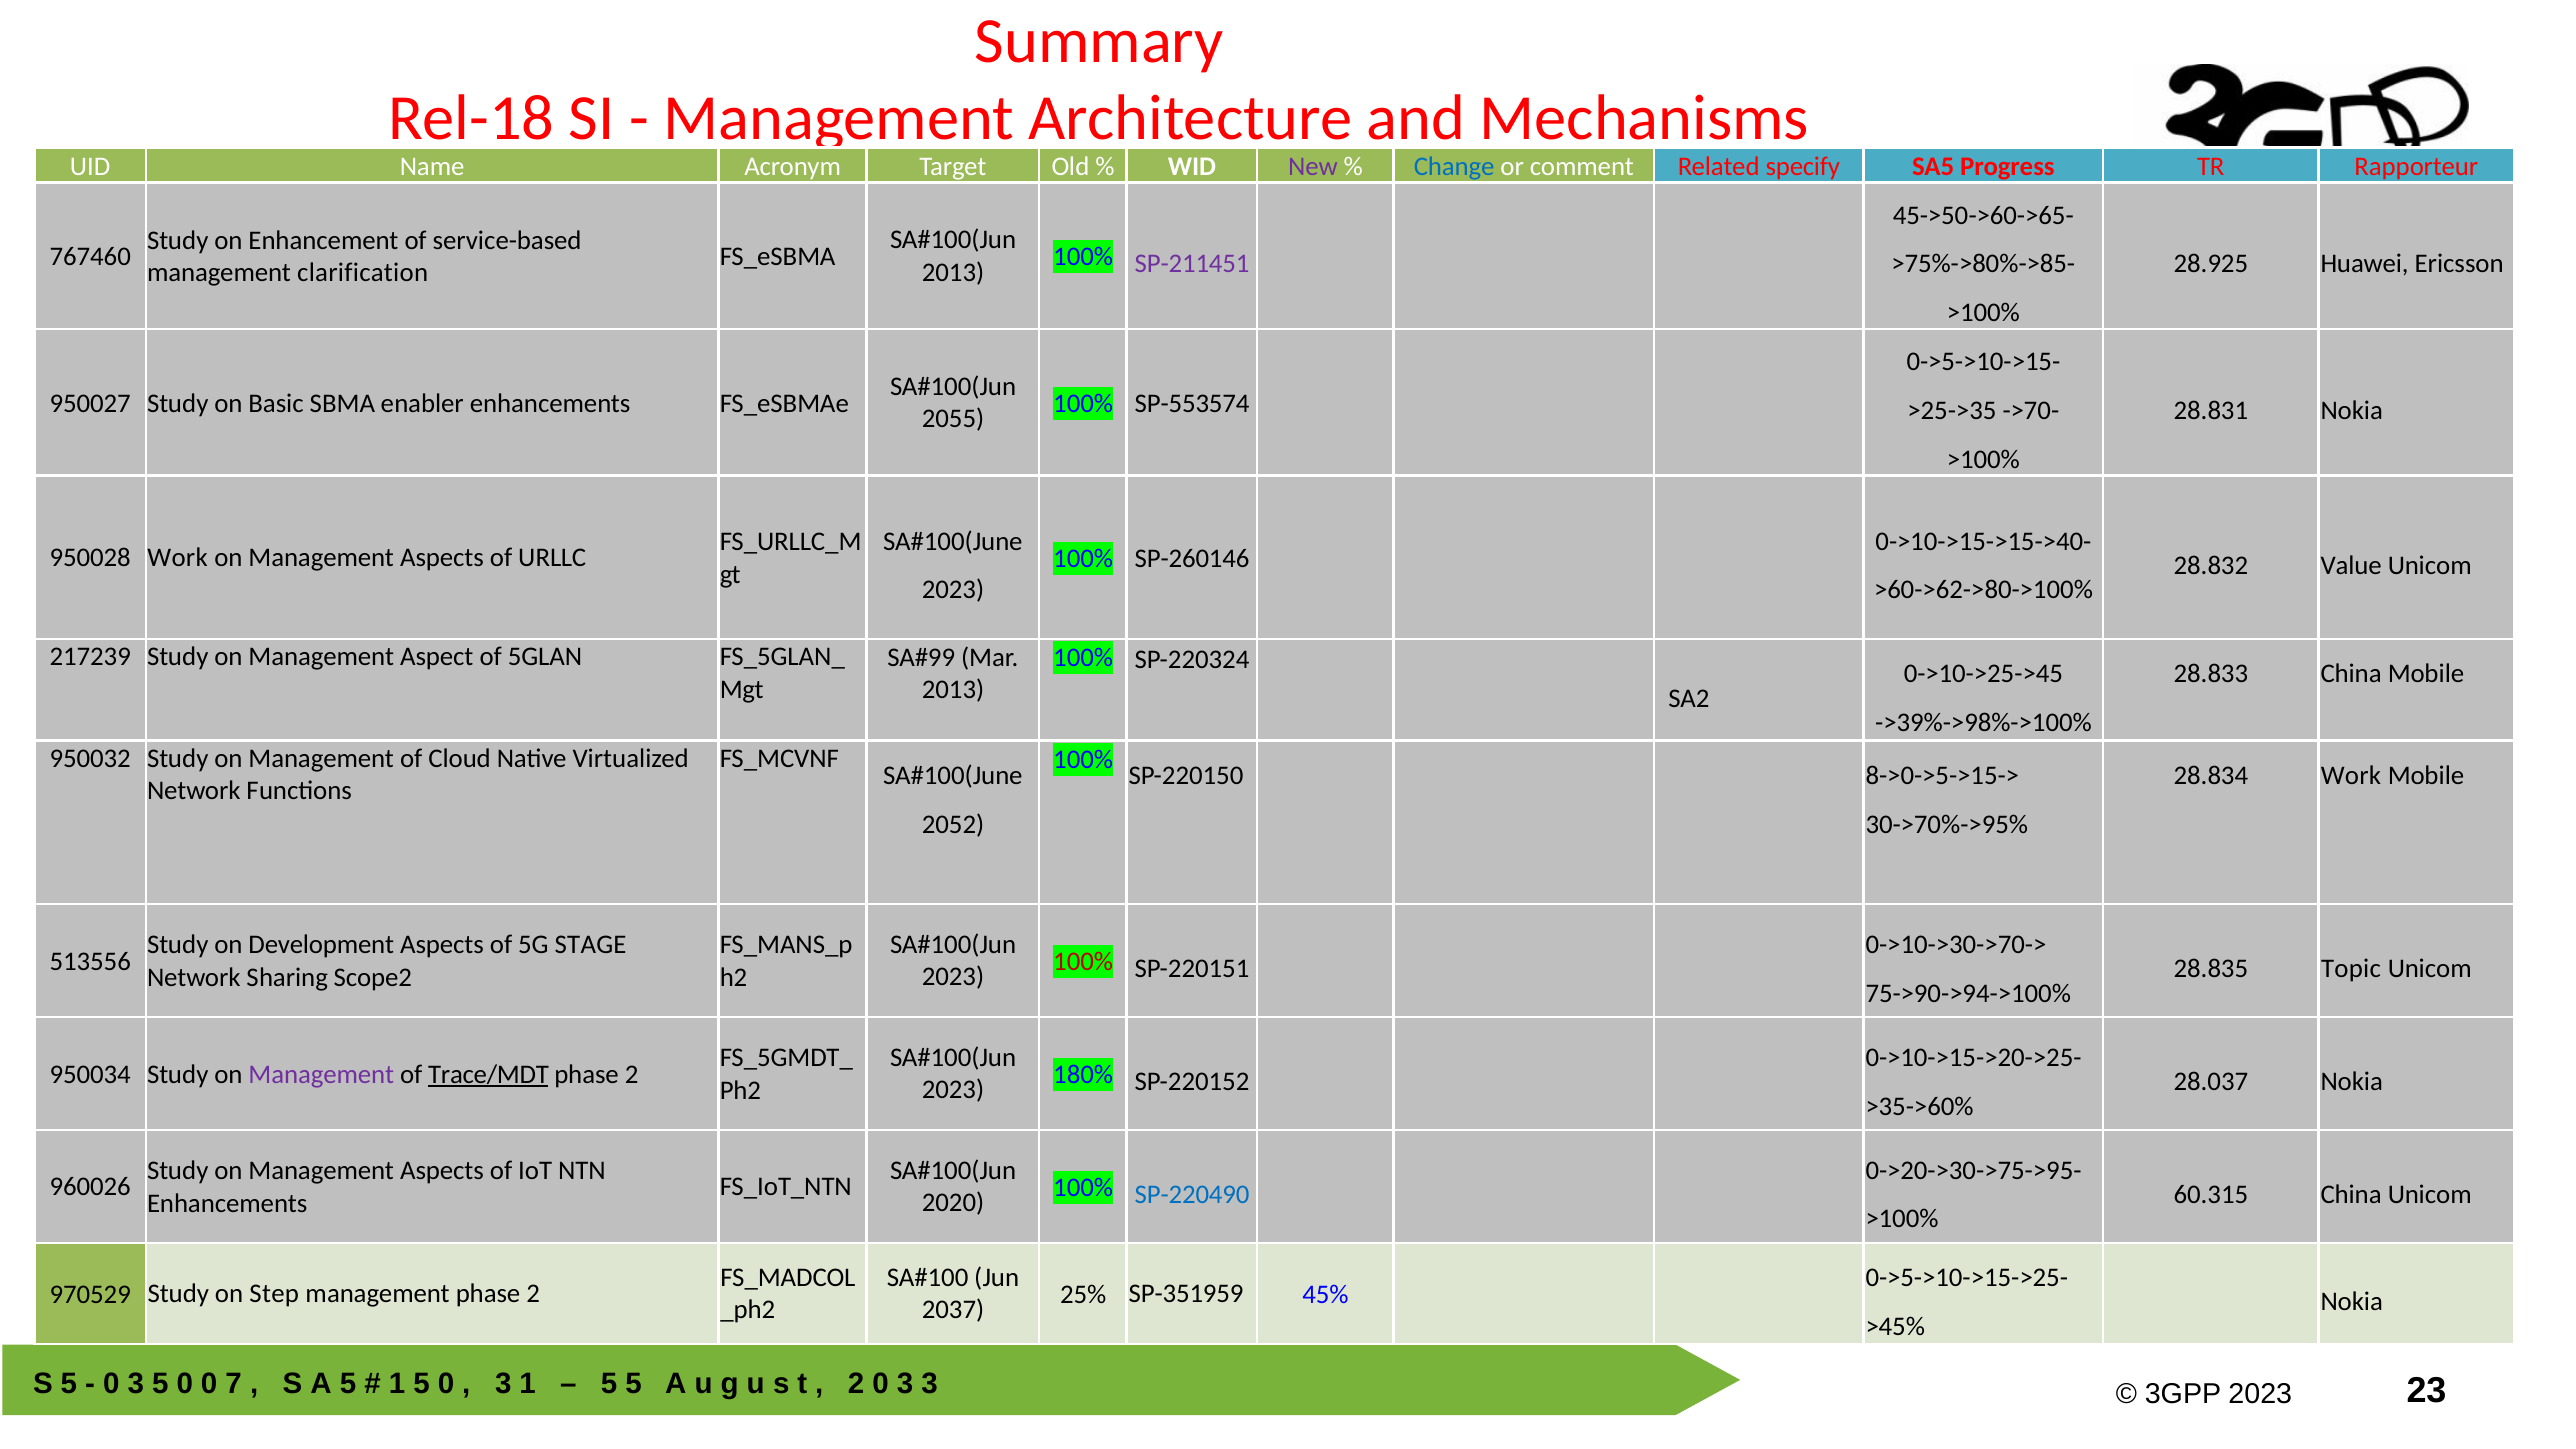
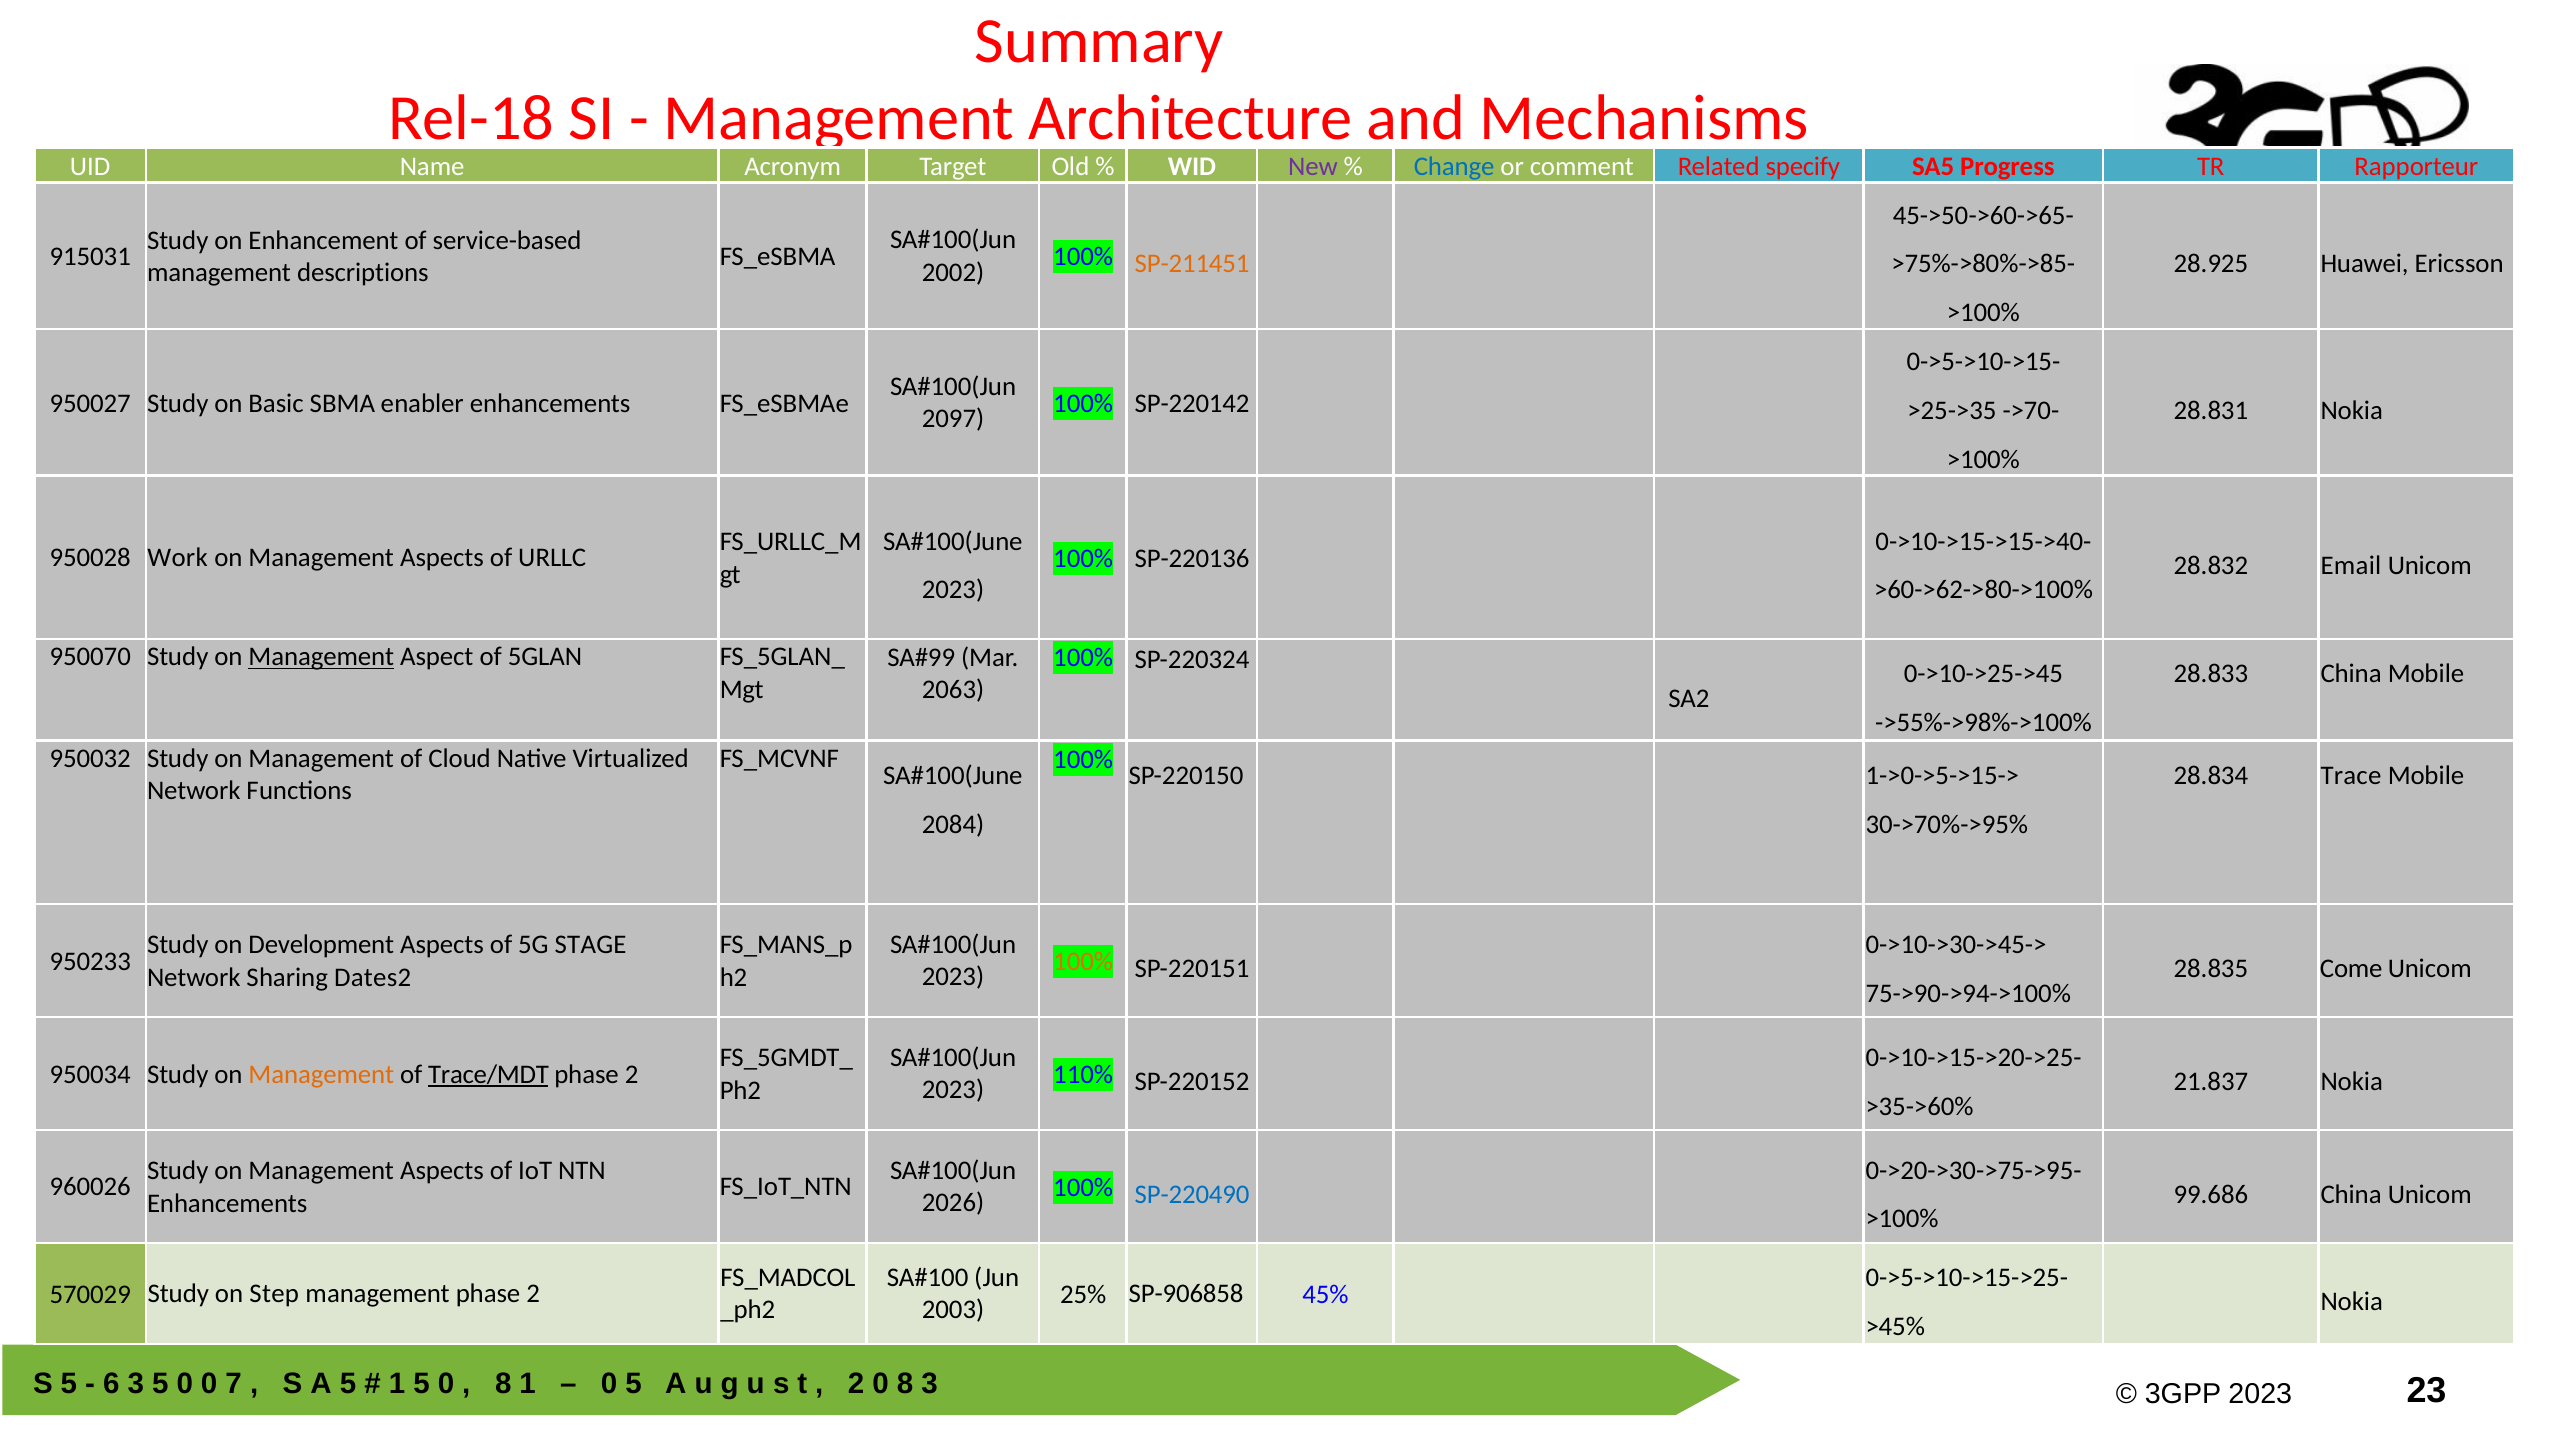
767460: 767460 -> 915031 (90, 257)
SP-211451 colour: purple -> orange (1192, 264)
2013: 2013 -> 2002 (953, 272)
clarification: clarification -> descriptions (363, 273)
SP-553574: SP-553574 -> SP-220142 (1192, 404)
2055: 2055 -> 2097 (953, 419)
SP-260146: SP-260146 -> SP-220136 (1192, 559)
Value: Value -> Email (2351, 566)
217239: 217239 -> 950070 (90, 657)
Management underline: none -> present (321, 657)
2013: 2013 -> 2063 (953, 690)
->39%->98%->100%: ->39%->98%->100% -> ->55%->98%->100% (1983, 723)
8->0->5->15->: 8->0->5->15-> -> 1->0->5->15-> (1942, 775)
28.834 Work: Work -> Trace (2351, 775)
2052: 2052 -> 2084 (953, 824)
0->10->30->70->: 0->10->30->70-> -> 0->10->30->45-> (1956, 944)
513556: 513556 -> 950233 (90, 961)
100% colour: red -> orange (1083, 962)
Topic: Topic -> Come (2351, 969)
Scope2: Scope2 -> Dates2 (373, 978)
Management colour: purple -> orange (321, 1074)
180%: 180% -> 110% (1083, 1075)
28.037: 28.037 -> 21.837 (2211, 1082)
60.315: 60.315 -> 99.686 (2211, 1195)
2020: 2020 -> 2026 (953, 1203)
970529: 970529 -> 570029 (90, 1294)
SP-351959: SP-351959 -> SP-906858 (1186, 1294)
2037: 2037 -> 2003 (953, 1310)
0: 0 -> 6 (111, 1384)
3: 3 -> 8 (503, 1384)
5: 5 -> 0 (609, 1384)
3: 3 -> 8 (905, 1384)
